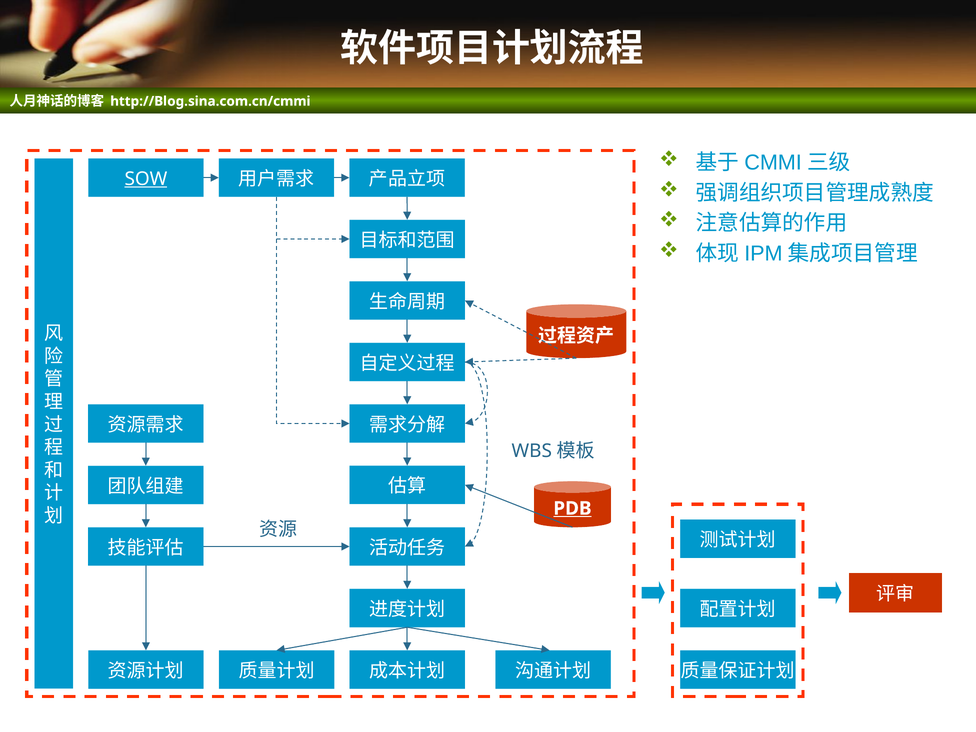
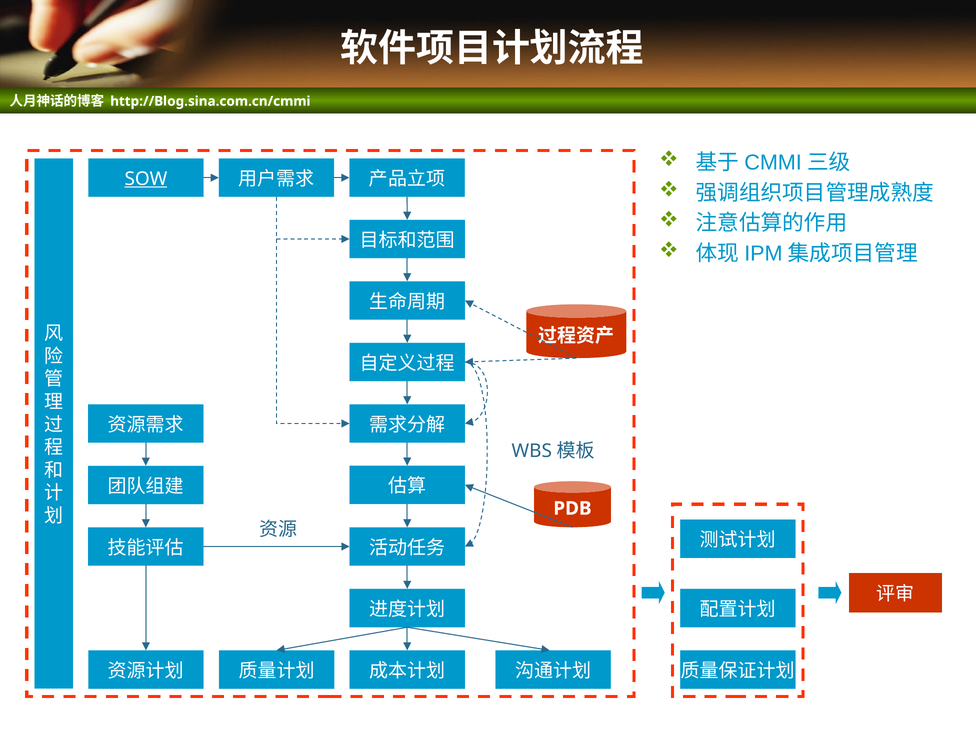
PDB underline: present -> none (572, 508)
